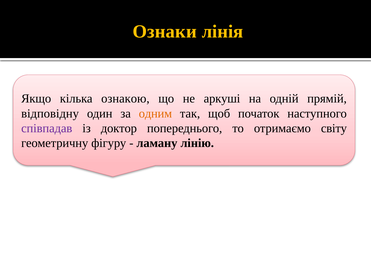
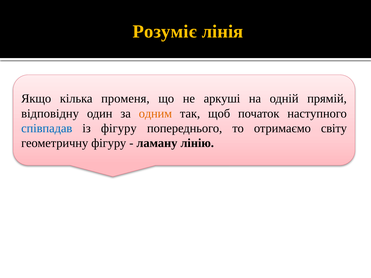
Ознаки: Ознаки -> Розуміє (165, 32)
ознакою: ознакою -> променя (125, 99)
співпадав colour: purple -> blue (47, 128)
із доктор: доктор -> фігуру (119, 128)
